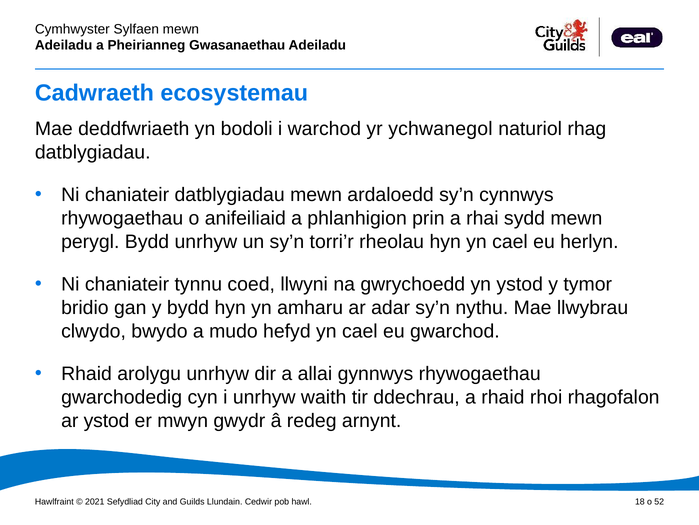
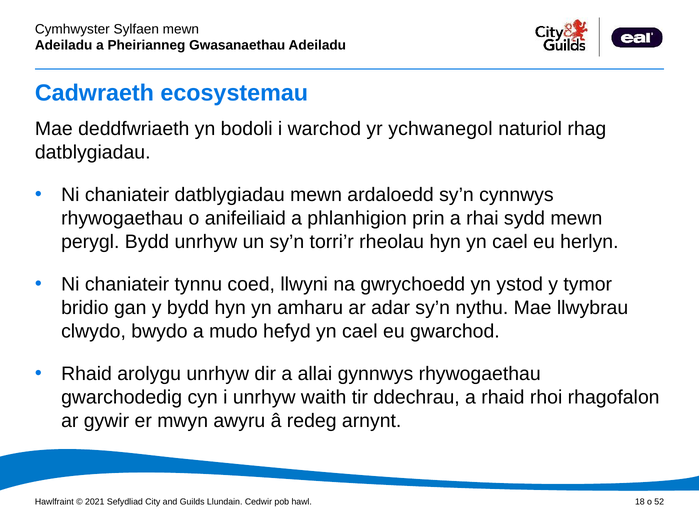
ar ystod: ystod -> gywir (106, 420)
gwydr: gwydr -> awyru (239, 420)
